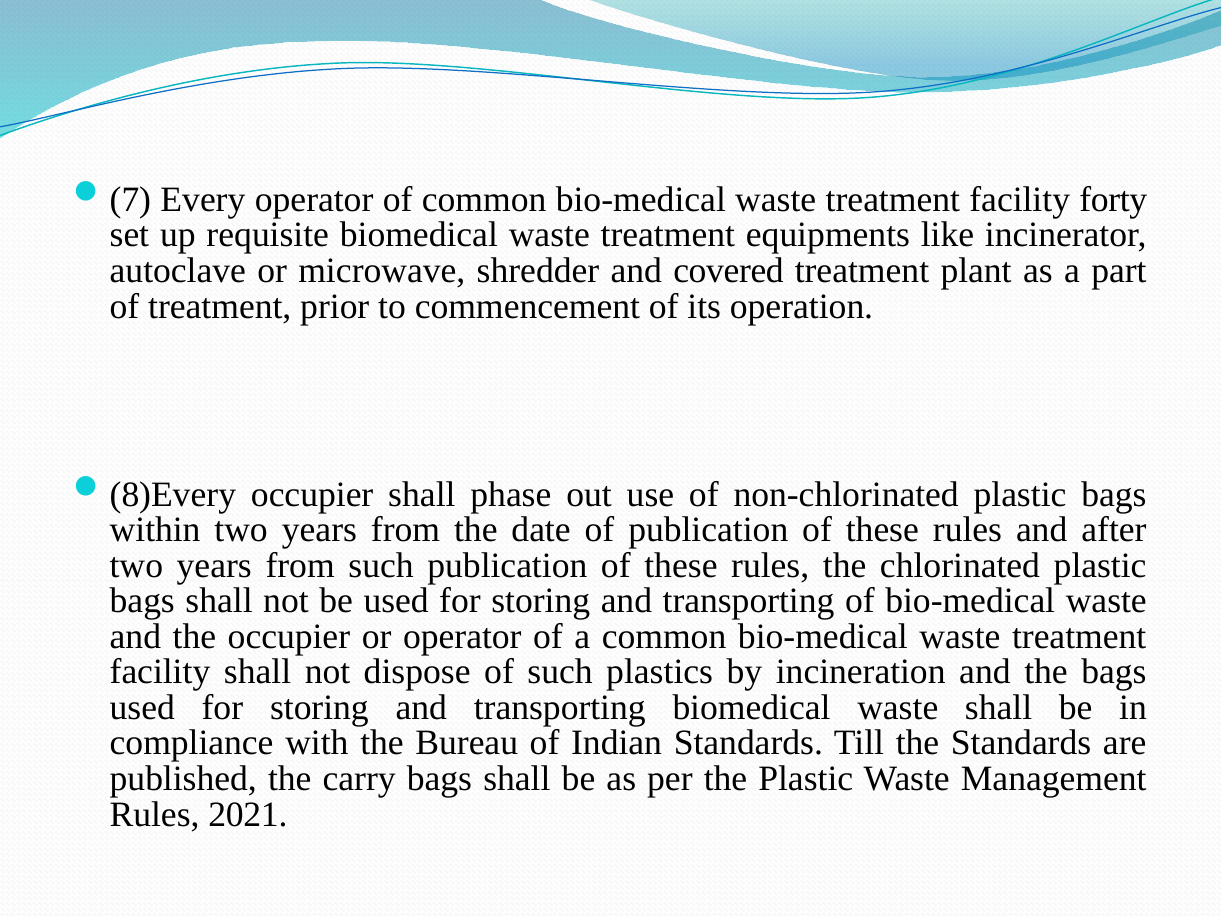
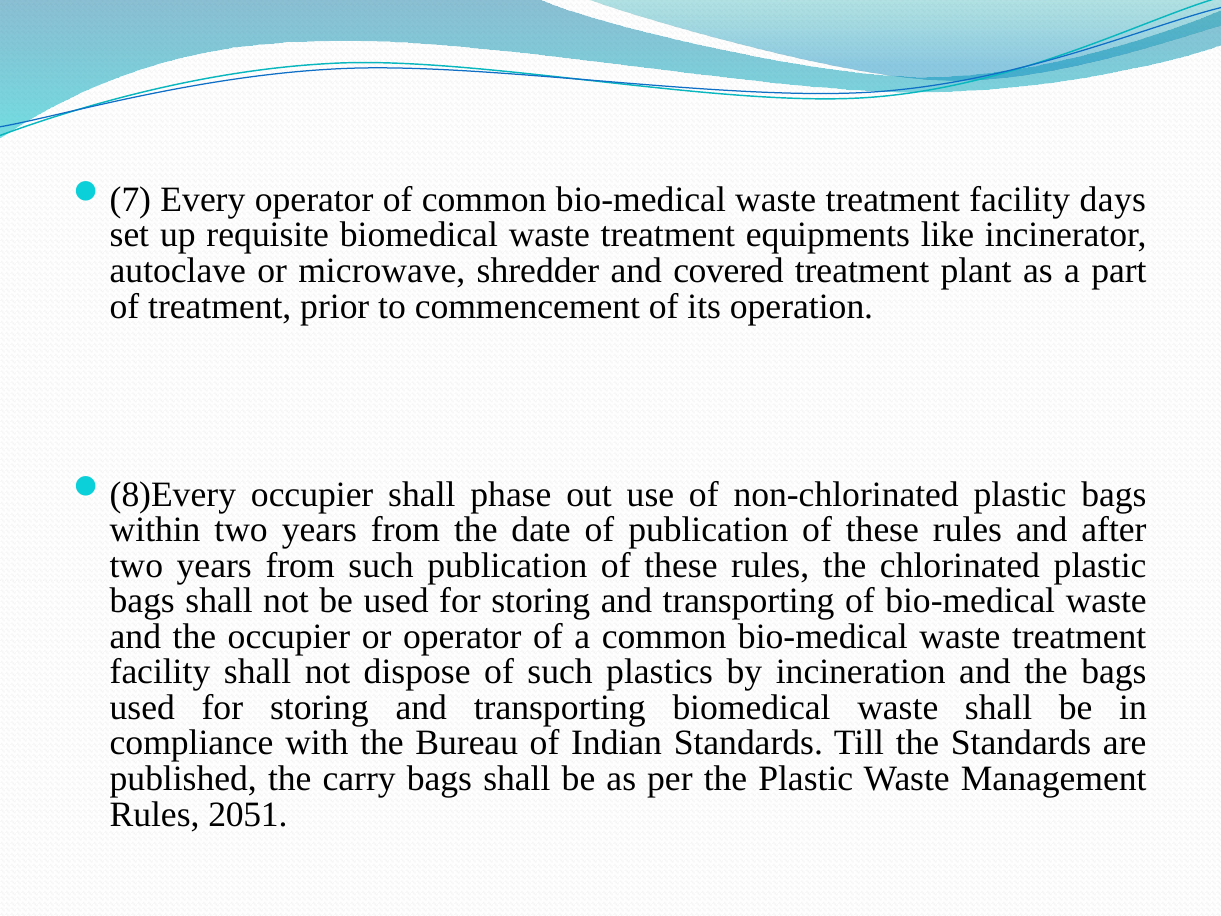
forty: forty -> days (1113, 200)
2021: 2021 -> 2051 (248, 814)
